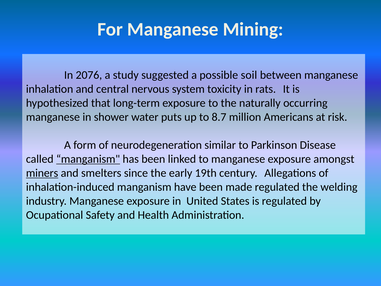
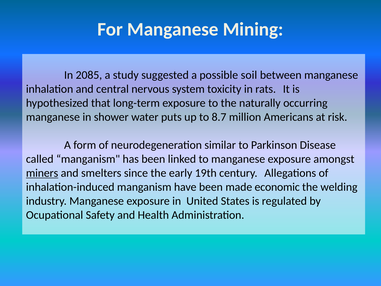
2076: 2076 -> 2085 (89, 75)
manganism underline: present -> none (88, 159)
made regulated: regulated -> economic (277, 187)
